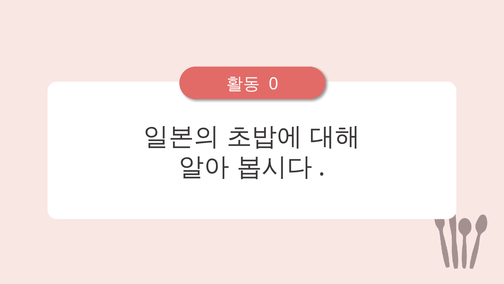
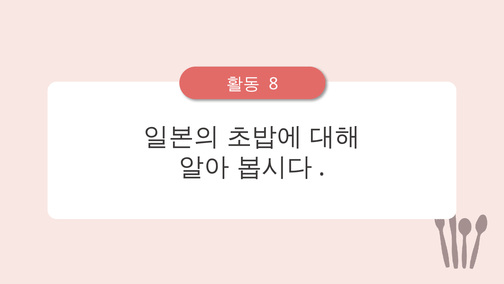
0: 0 -> 8 (274, 84)
